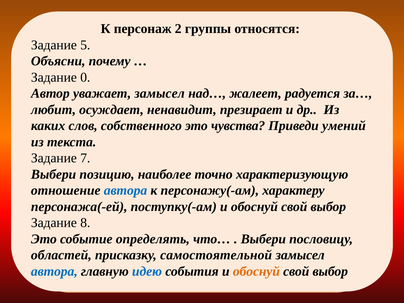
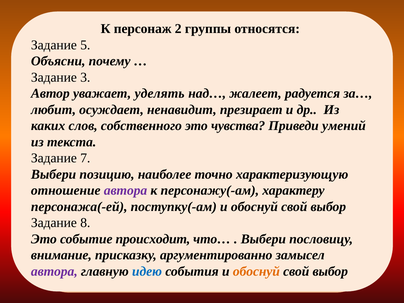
0: 0 -> 3 (85, 77)
уважает замысел: замысел -> уделять (160, 94)
автора colour: blue -> purple (126, 190)
определять: определять -> происходит (153, 239)
областей: областей -> внимание (61, 255)
самостоятельной: самостоятельной -> аргументированно (216, 255)
автора colour: blue -> purple (54, 271)
